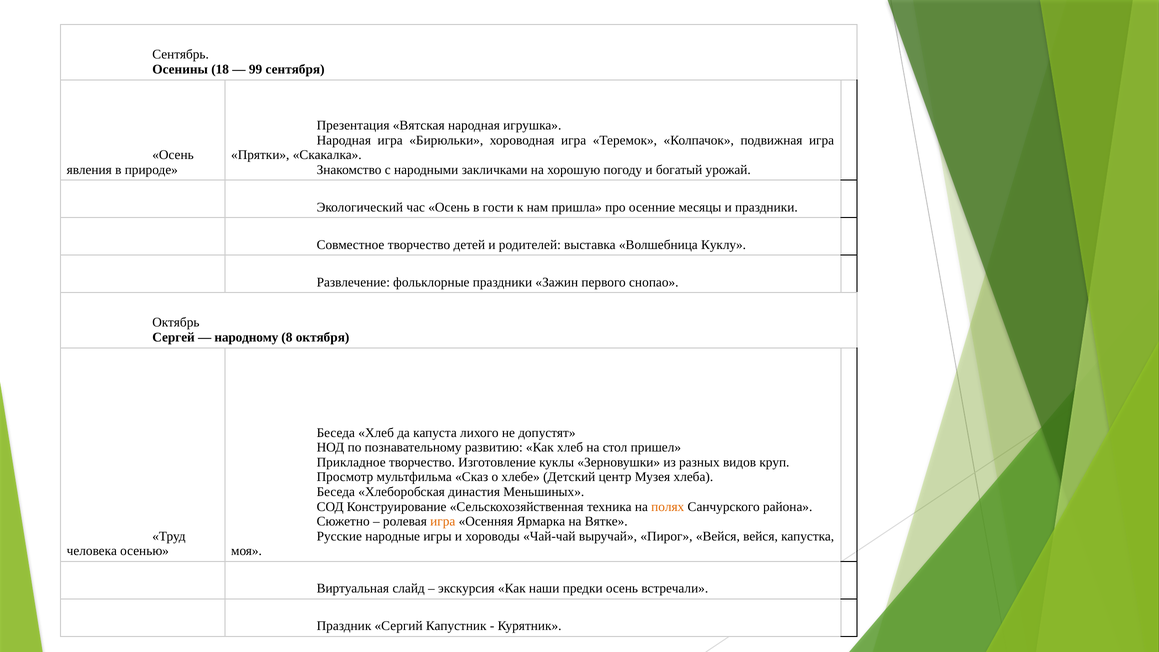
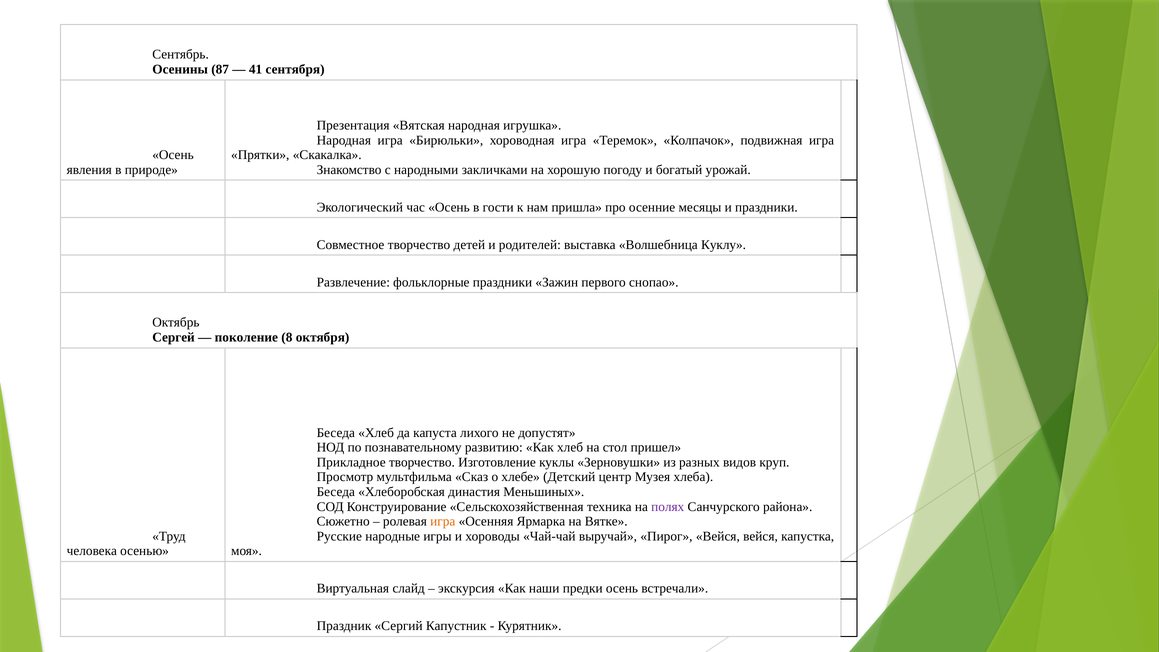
18: 18 -> 87 (220, 69)
99: 99 -> 41 (256, 69)
народному: народному -> поколение (246, 337)
полях colour: orange -> purple (668, 507)
